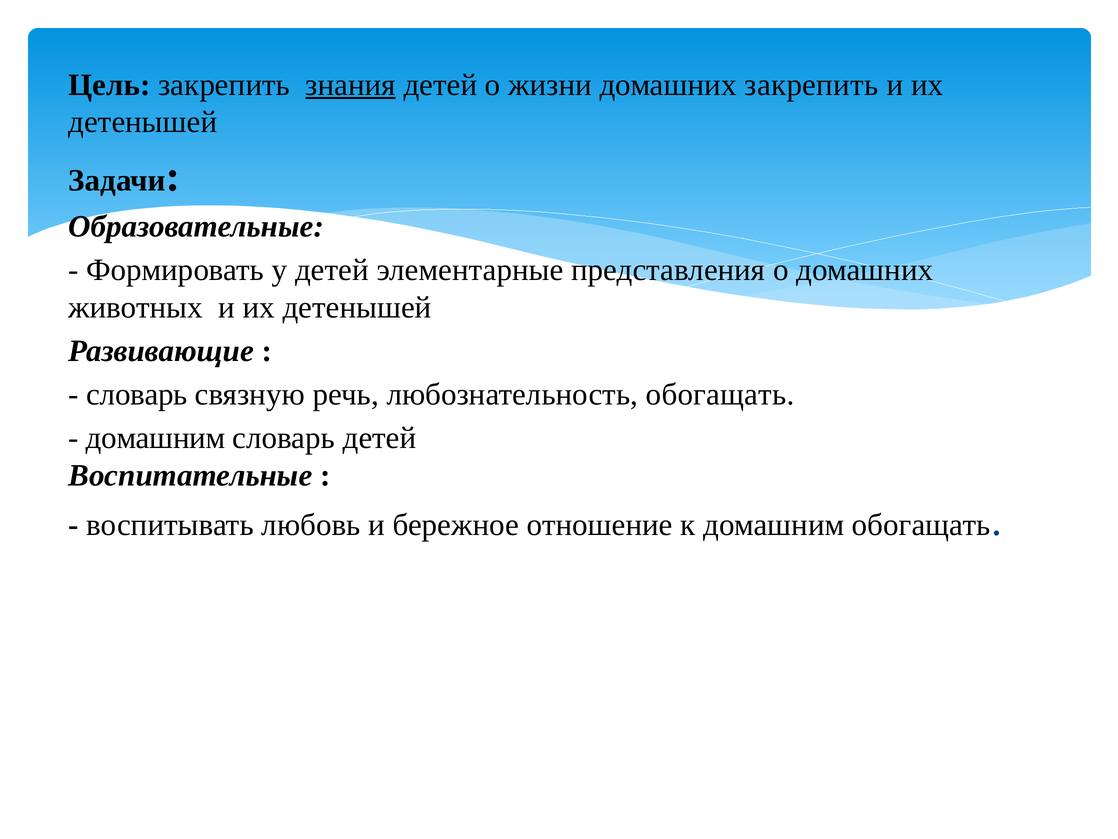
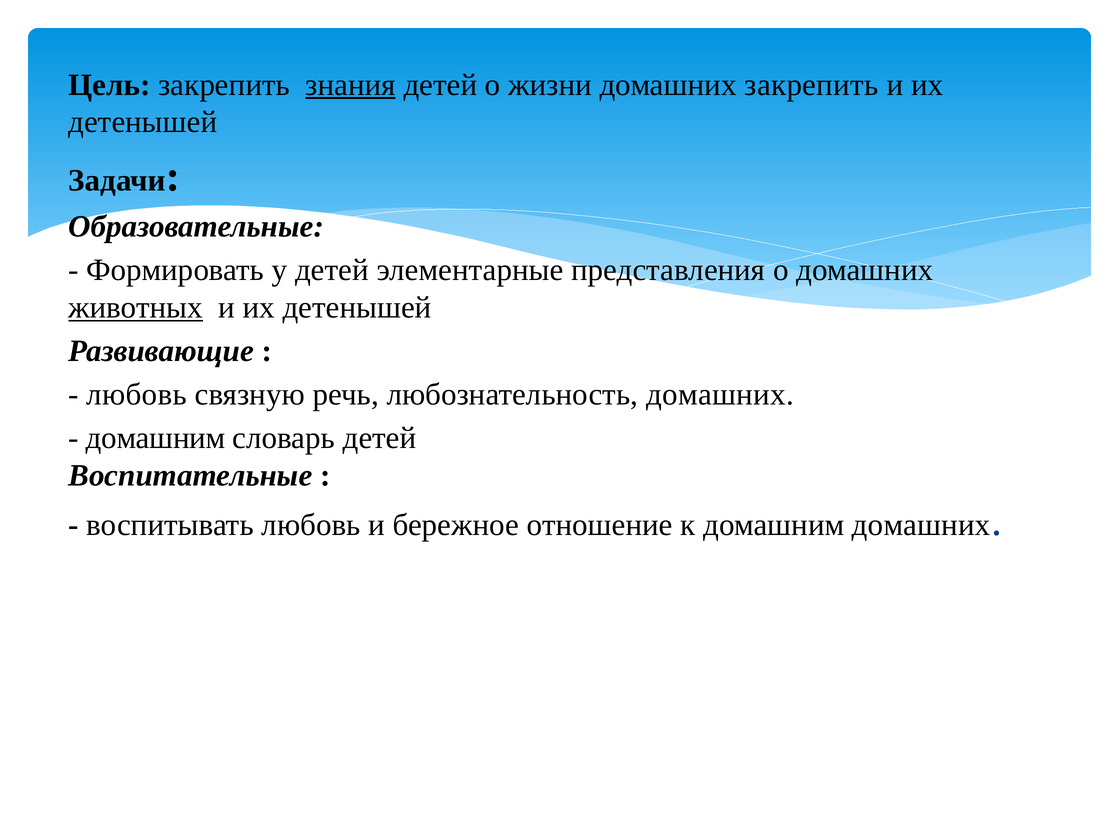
животных underline: none -> present (136, 307)
словарь: словарь -> любовь (137, 394)
любознательность обогащать: обогащать -> домашних (720, 394)
домашним обогащать: обогащать -> домашних (921, 525)
